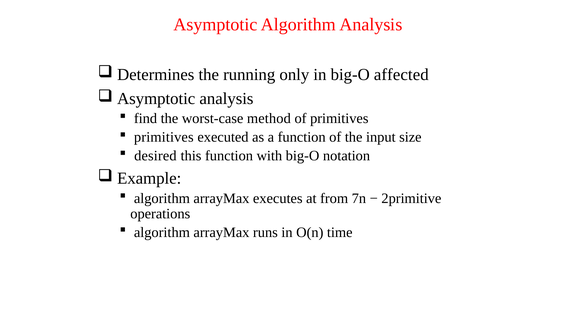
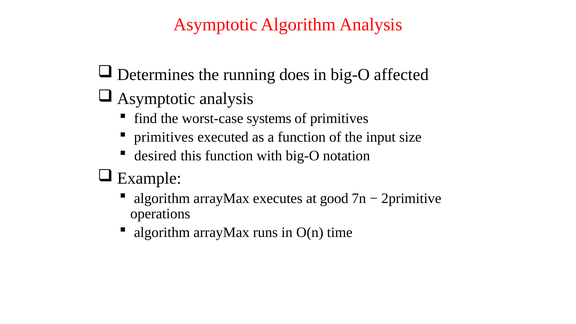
only: only -> does (294, 75)
method: method -> systems (269, 119)
from: from -> good (334, 198)
